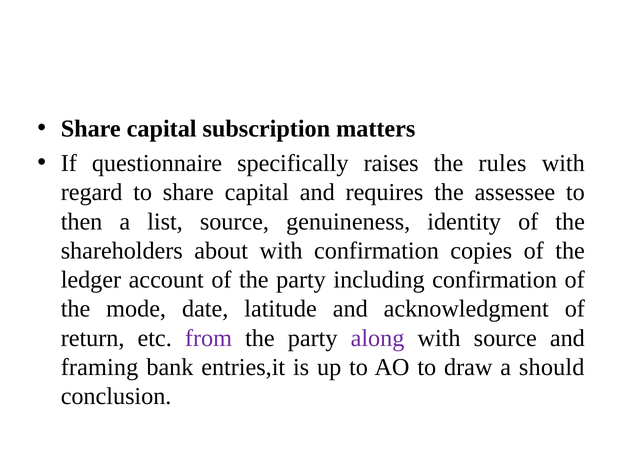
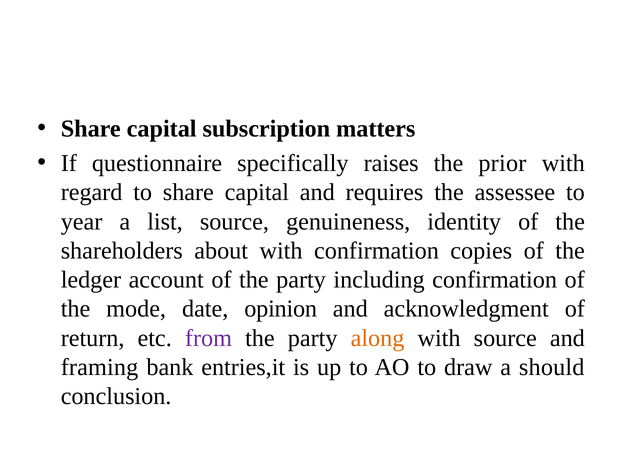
rules: rules -> prior (502, 163)
then: then -> year (82, 221)
latitude: latitude -> opinion (281, 308)
along colour: purple -> orange (378, 338)
